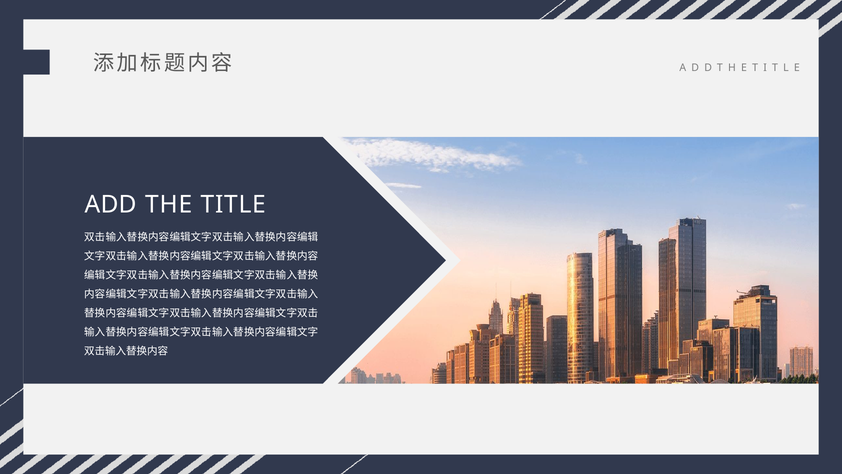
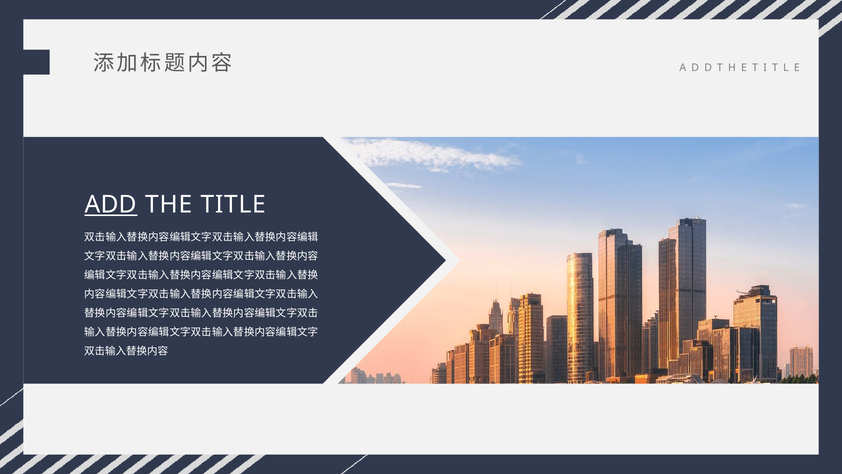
ADD underline: none -> present (111, 204)
